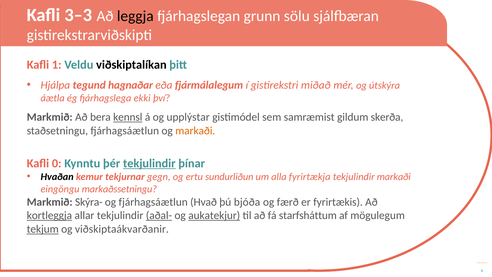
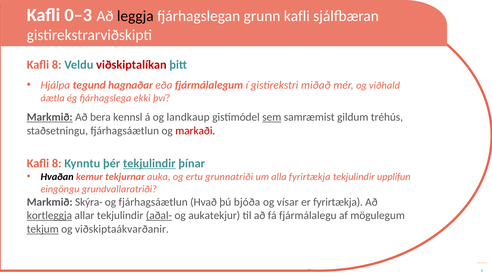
3–3: 3–3 -> 0–3 (78, 15)
grunn sölu: sölu -> kafli (297, 16)
1: 1 -> 8 (57, 65)
viðskiptalíkan colour: black -> red (131, 65)
útskýra: útskýra -> viðhald (385, 85)
Markmið underline: none -> present (50, 117)
kennsl underline: present -> none (128, 117)
upplýstar: upplýstar -> landkaup (188, 117)
sem underline: none -> present (272, 117)
skerða: skerða -> tréhús (387, 117)
markaði colour: orange -> red (195, 131)
0: 0 -> 8 (57, 163)
gegn: gegn -> auka (159, 177)
sundurliðun: sundurliðun -> grunnatriði (229, 177)
tekjulindir markaði: markaði -> upplifun (394, 177)
markaðssetningu: markaðssetningu -> grundvallaratriði (119, 189)
færð: færð -> vísar (288, 202)
er fyrirtækis: fyrirtækis -> fyrirtækja (338, 202)
aukatekjur underline: present -> none (214, 215)
starfsháttum: starfsháttum -> fjármálalegu (308, 215)
